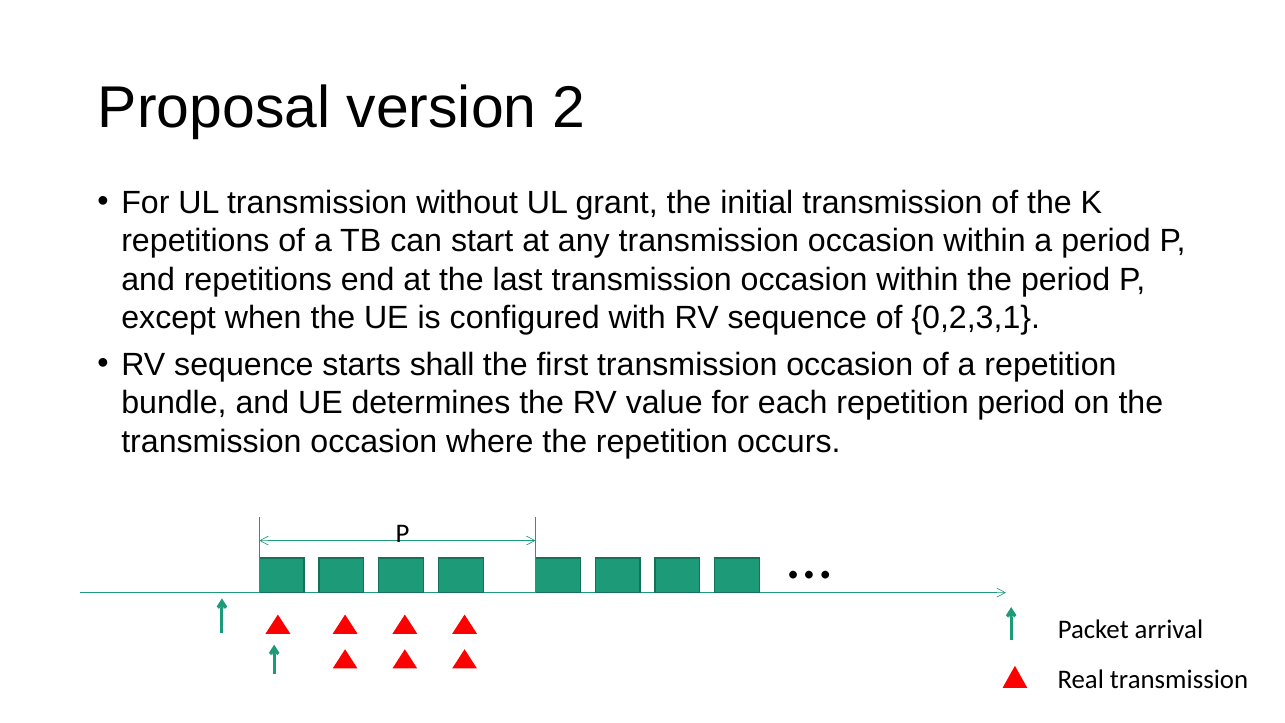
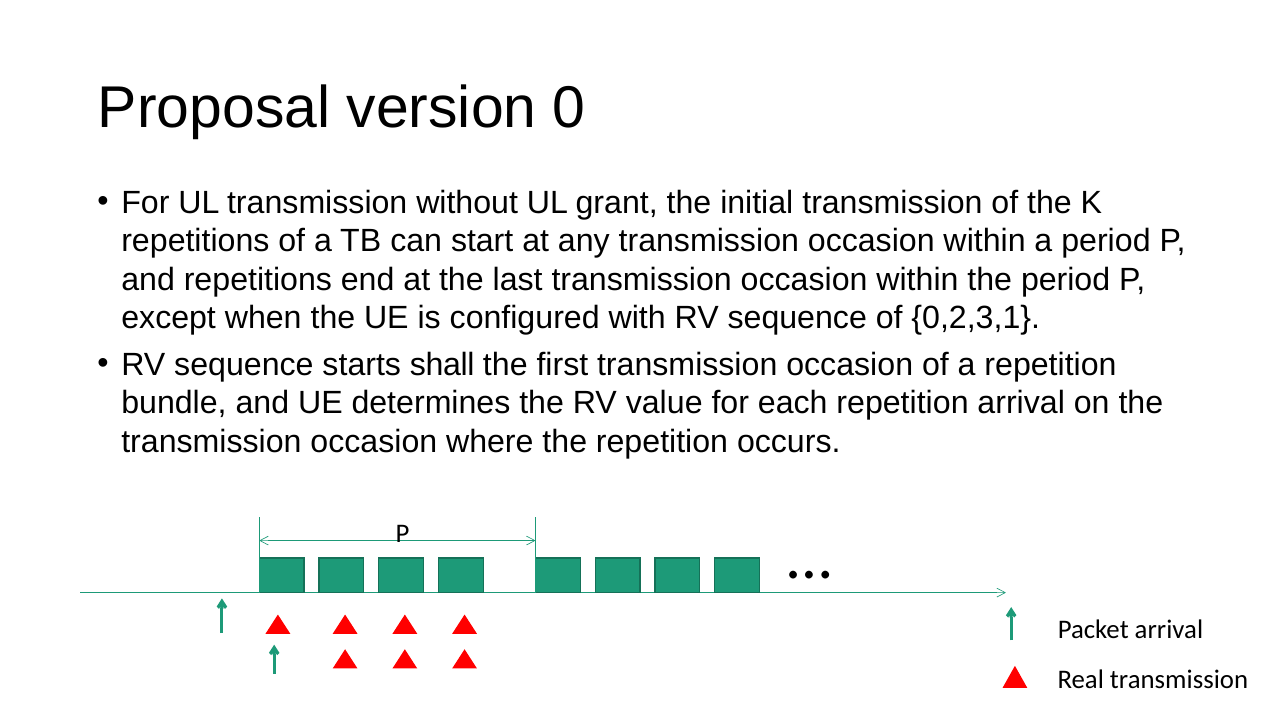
2: 2 -> 0 (569, 108)
repetition period: period -> arrival (1021, 403)
